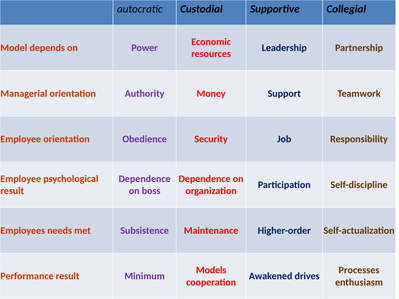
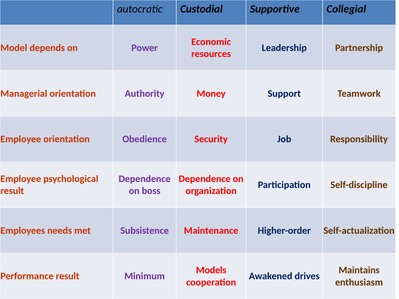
Processes: Processes -> Maintains (359, 270)
